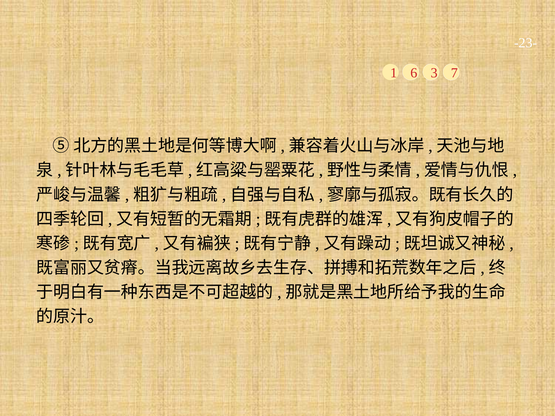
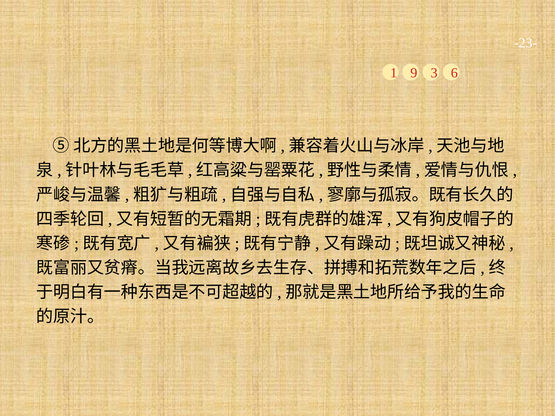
6: 6 -> 9 (414, 73)
7: 7 -> 6 (454, 73)
